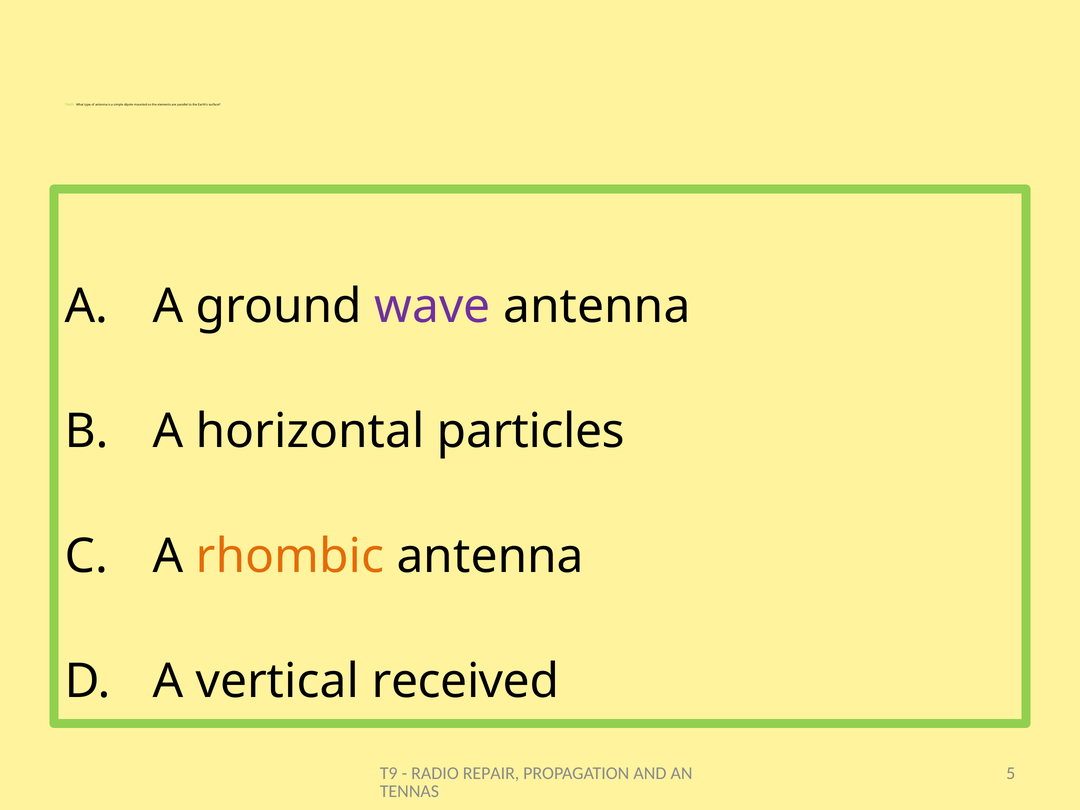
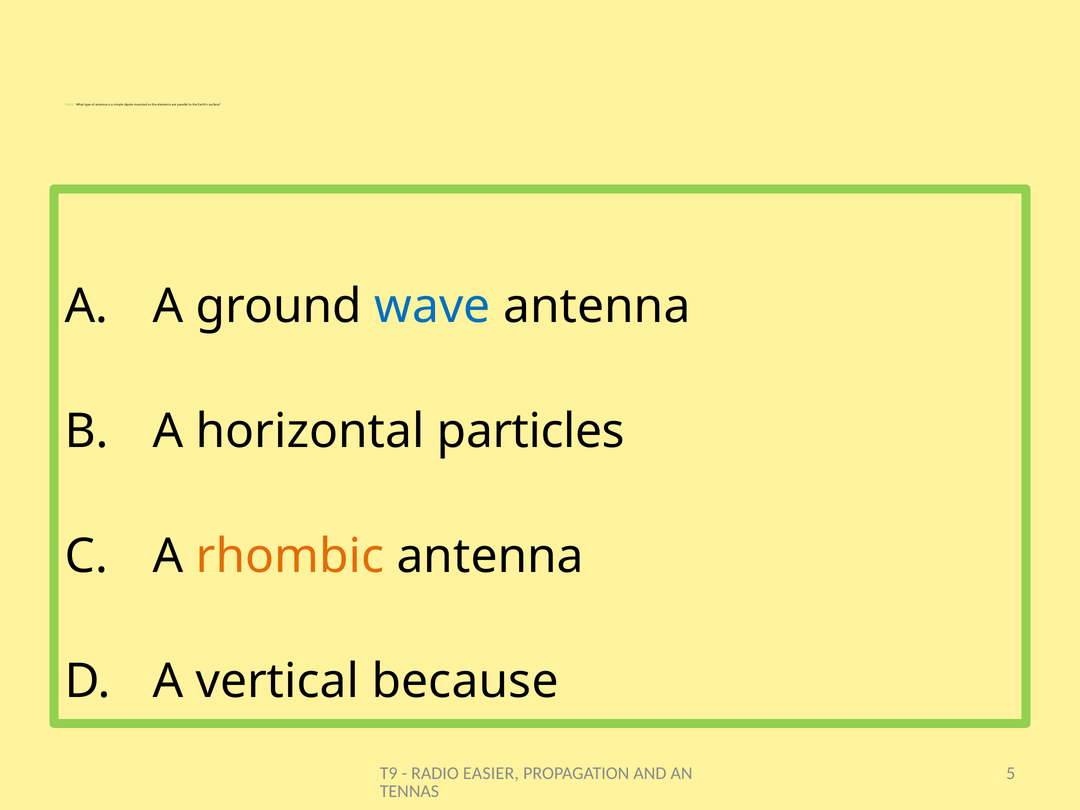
wave colour: purple -> blue (433, 306)
received: received -> because (465, 681)
REPAIR: REPAIR -> EASIER (491, 773)
